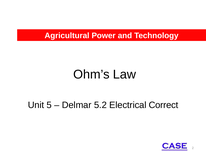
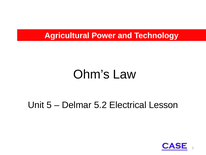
Correct: Correct -> Lesson (164, 105)
